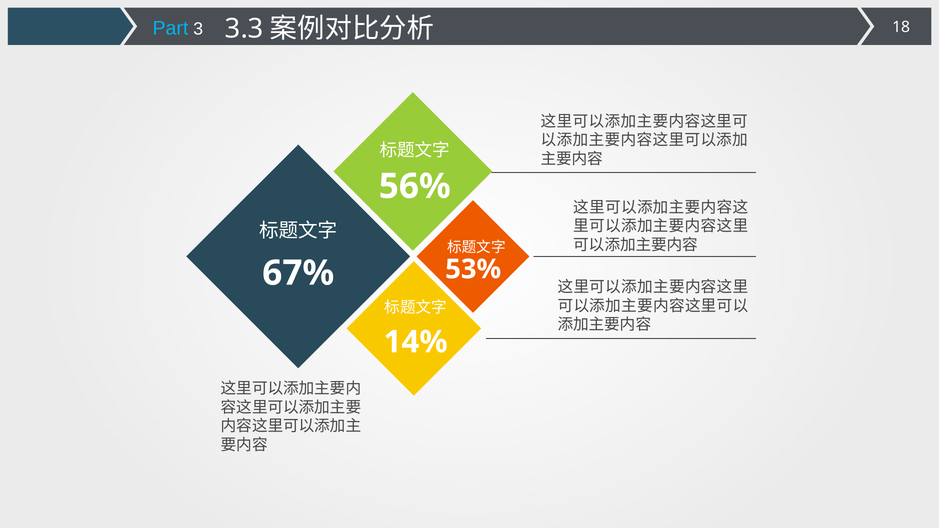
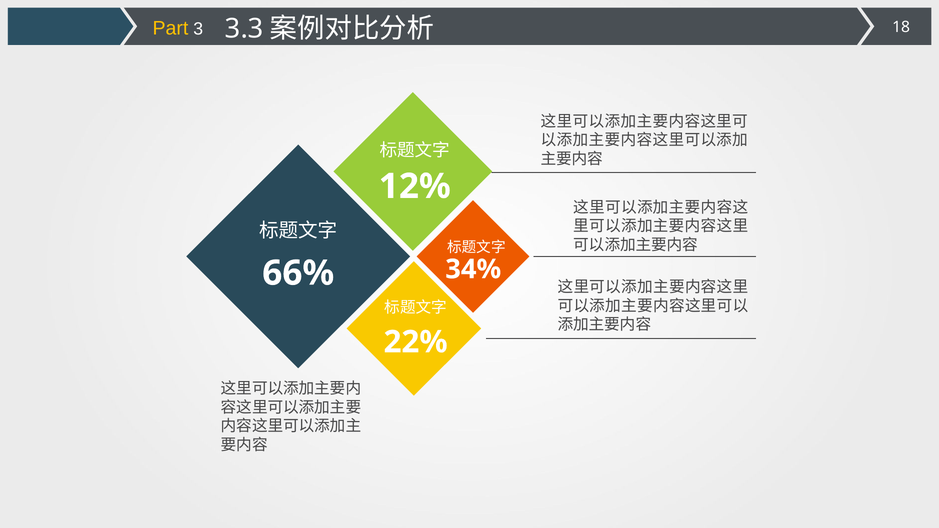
Part colour: light blue -> yellow (170, 28)
56%: 56% -> 12% (415, 186)
53%: 53% -> 34% (473, 269)
67%: 67% -> 66% (298, 273)
14%: 14% -> 22% (416, 342)
